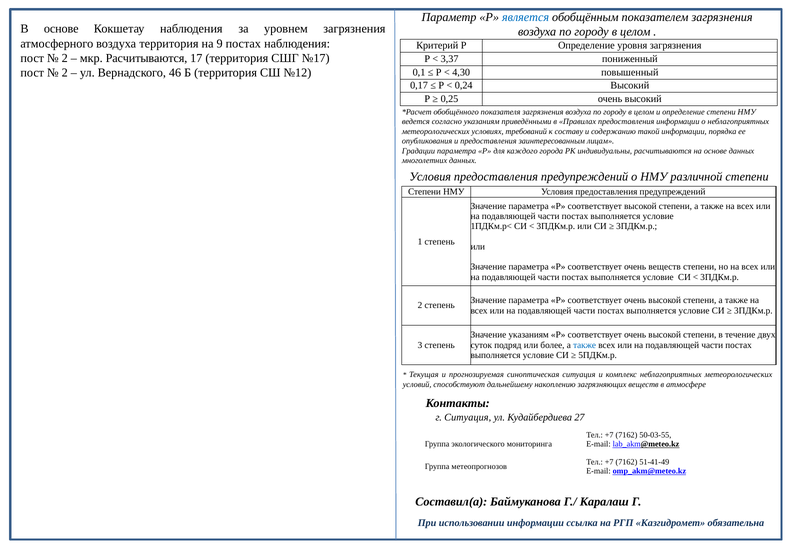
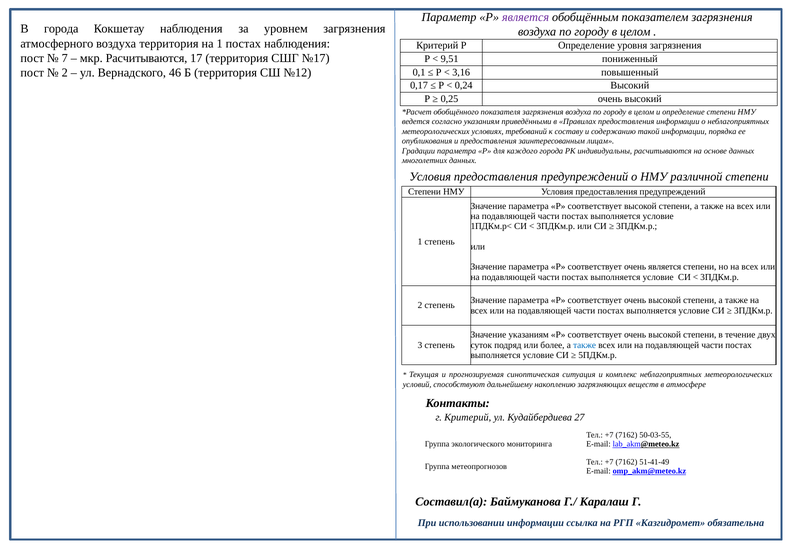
является colour: blue -> purple (526, 17)
В основе: основе -> города (61, 29)
на 9: 9 -> 1 (220, 43)
2: 2 -> 7 (65, 58)
3,37: 3,37 -> 9,51 (450, 59)
4,30: 4,30 -> 3,16 (461, 72)
очень веществ: веществ -> является (665, 267)
Ситуация: Ситуация -> Критерий (468, 417)
